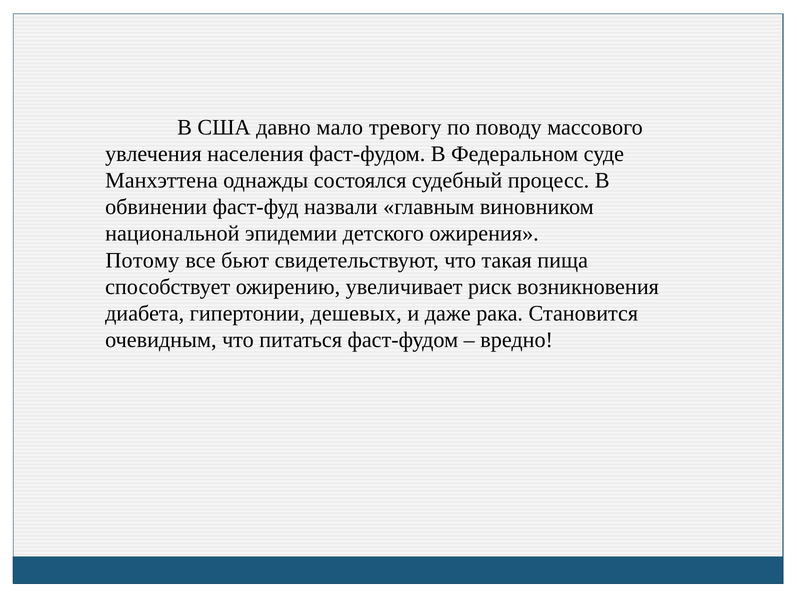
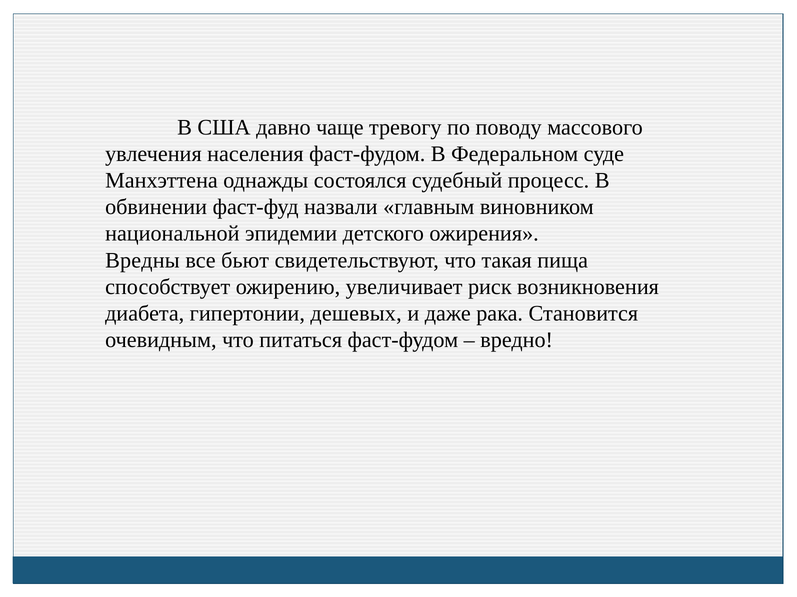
мало: мало -> чаще (340, 128)
Потому: Потому -> Вредны (142, 261)
